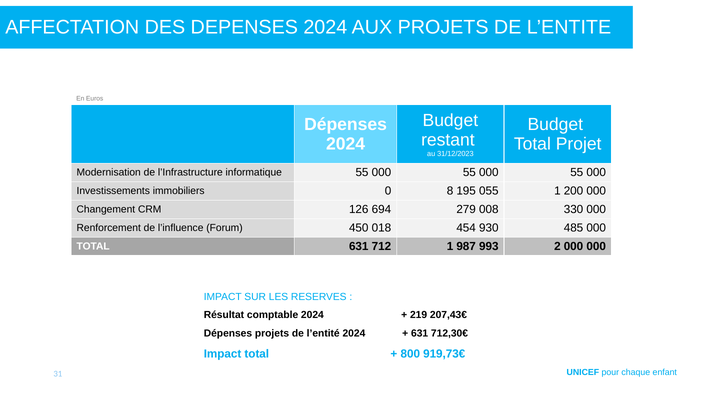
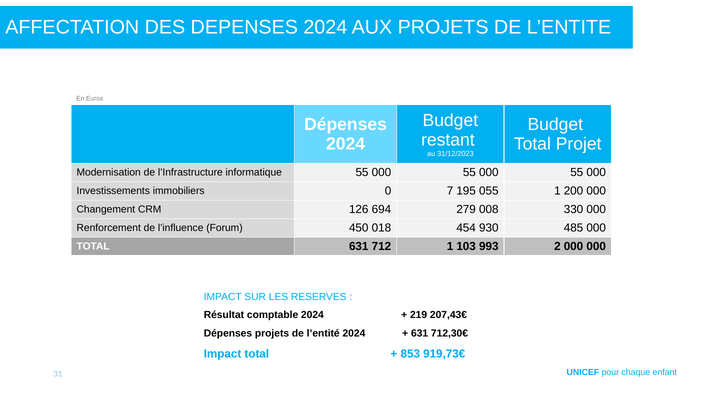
8: 8 -> 7 (450, 191)
987: 987 -> 103 (466, 247)
800: 800 -> 853 (410, 354)
